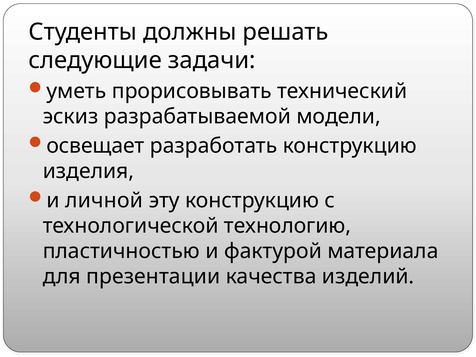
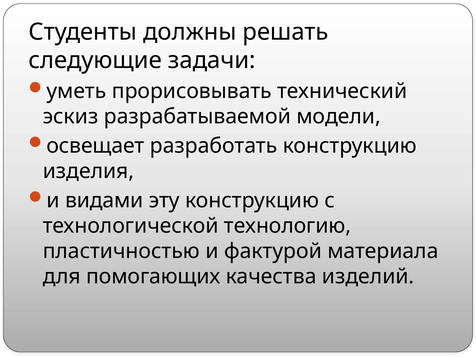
личной: личной -> видами (104, 200)
презентации: презентации -> помогающих (153, 277)
